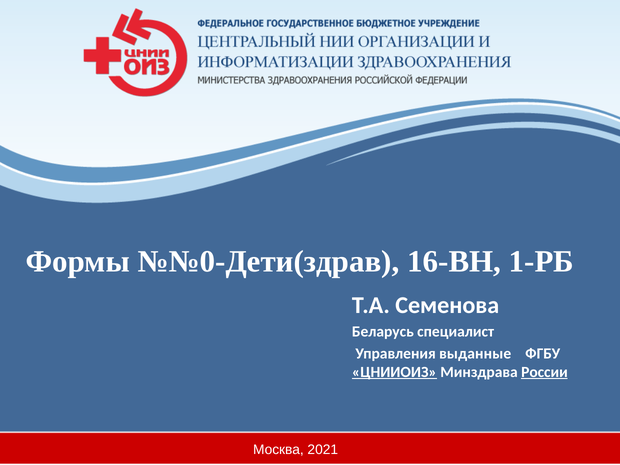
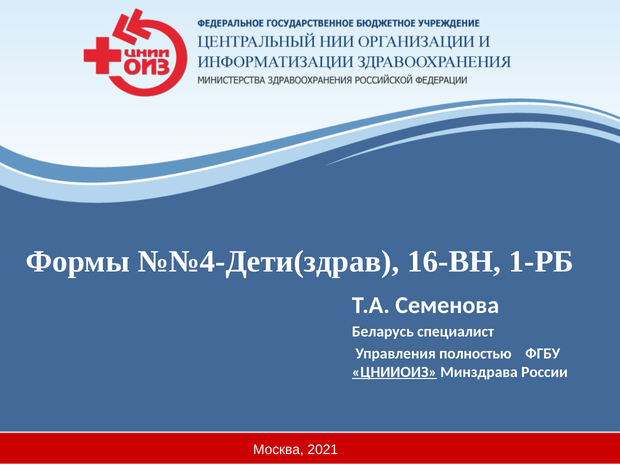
№№0-Дети(здрав: №№0-Дети(здрав -> №№4-Дети(здрав (268, 261)
выданные: выданные -> полностью (475, 353)
России underline: present -> none (544, 372)
